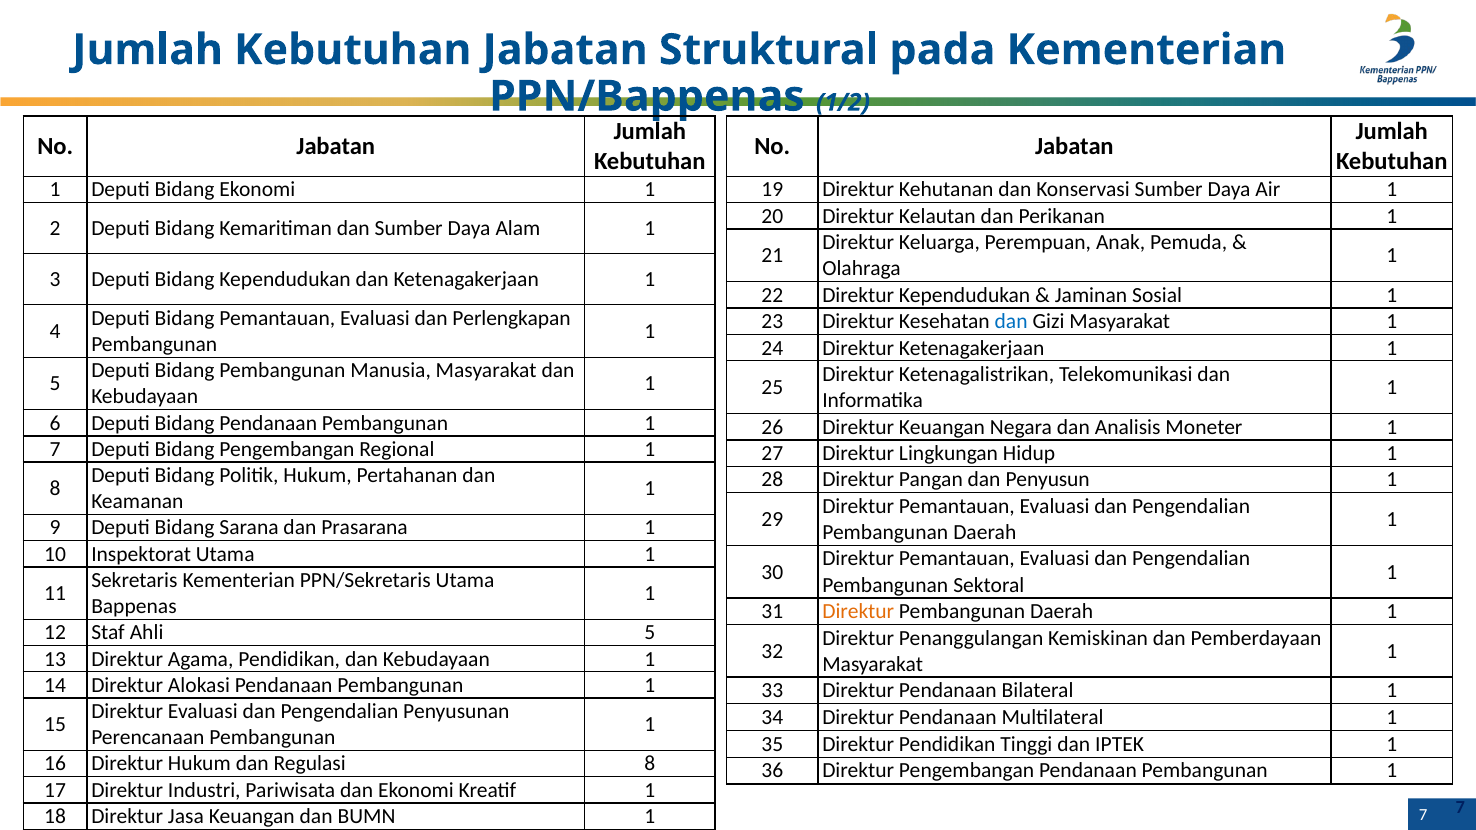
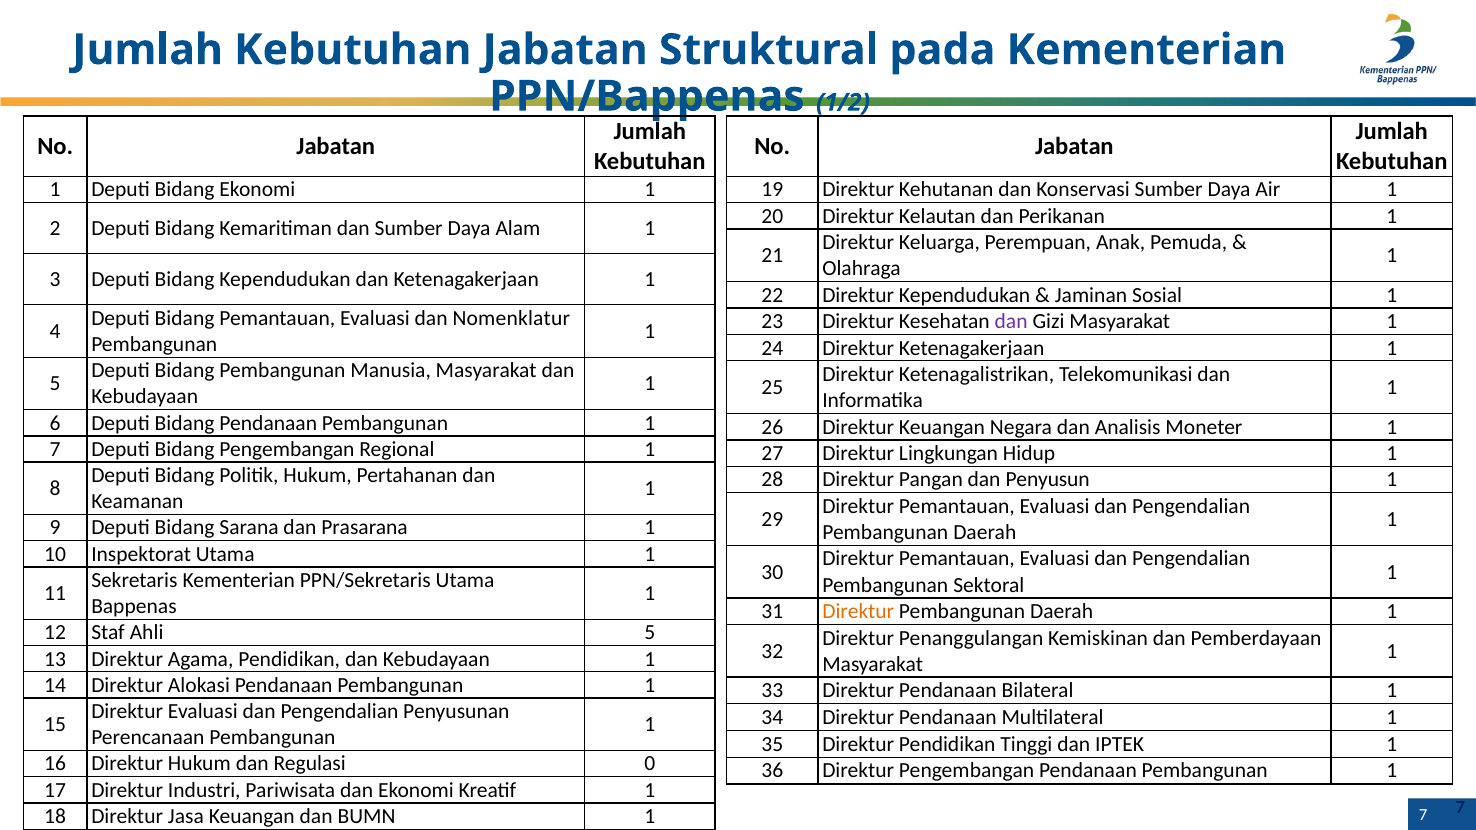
Perlengkapan: Perlengkapan -> Nomenklatur (511, 318)
dan colour: blue -> purple (1011, 322)
Regulasi 8: 8 -> 0 (650, 764)
